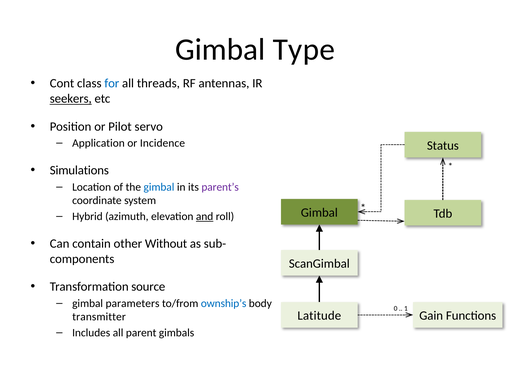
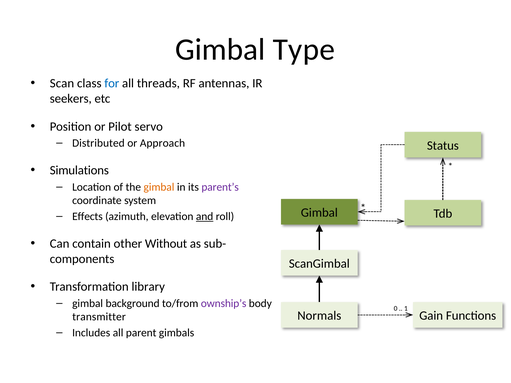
Cont: Cont -> Scan (62, 83)
seekers underline: present -> none (71, 99)
Application: Application -> Distributed (98, 143)
Incidence: Incidence -> Approach (162, 143)
gimbal colour: blue -> orange (159, 187)
Hybrid: Hybrid -> Effects (87, 217)
source: source -> library (148, 287)
parameters: parameters -> background (133, 303)
ownship’s colour: blue -> purple (224, 303)
Latitude: Latitude -> Normals (319, 316)
